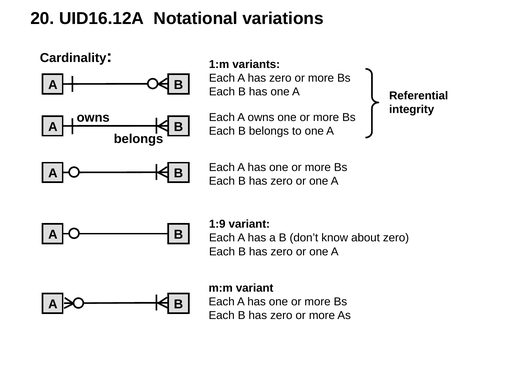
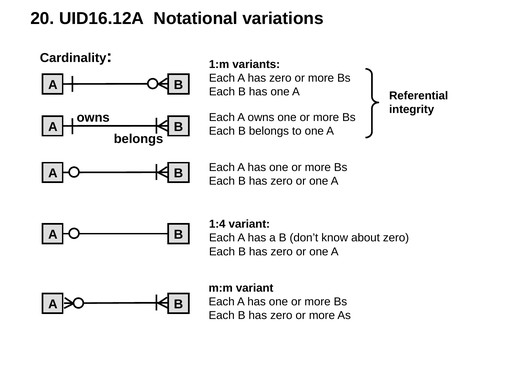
1:9: 1:9 -> 1:4 (217, 224)
